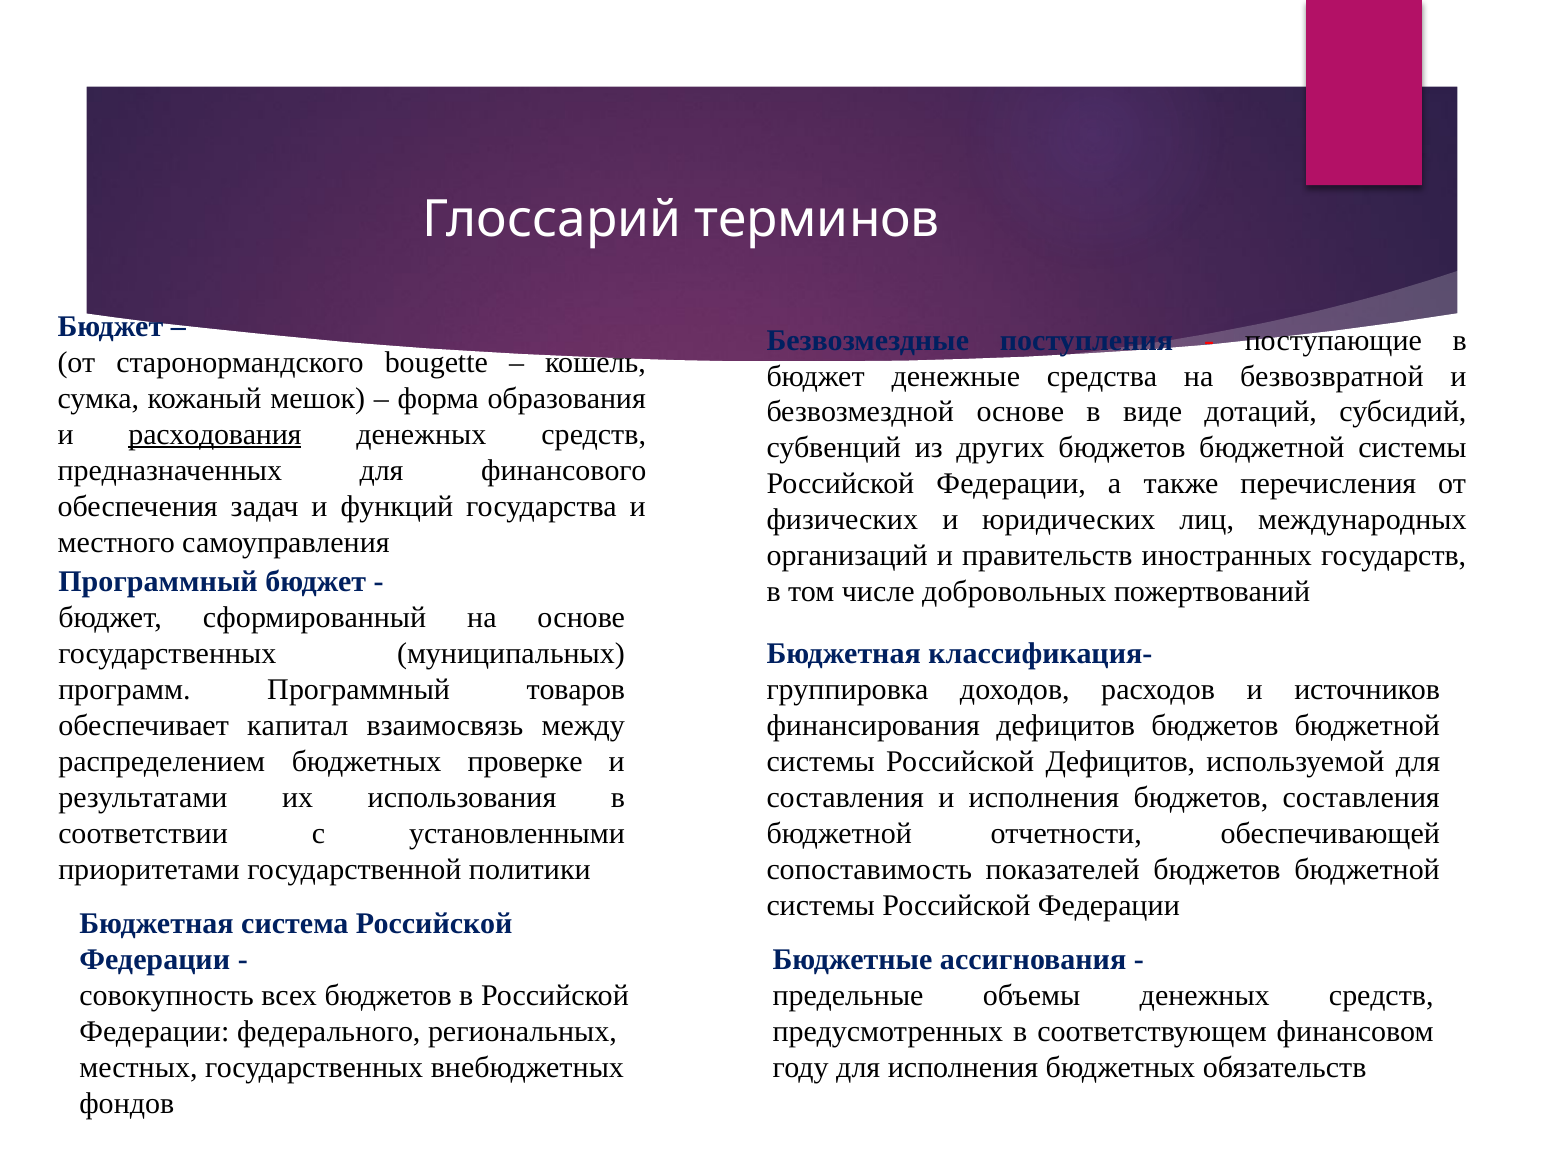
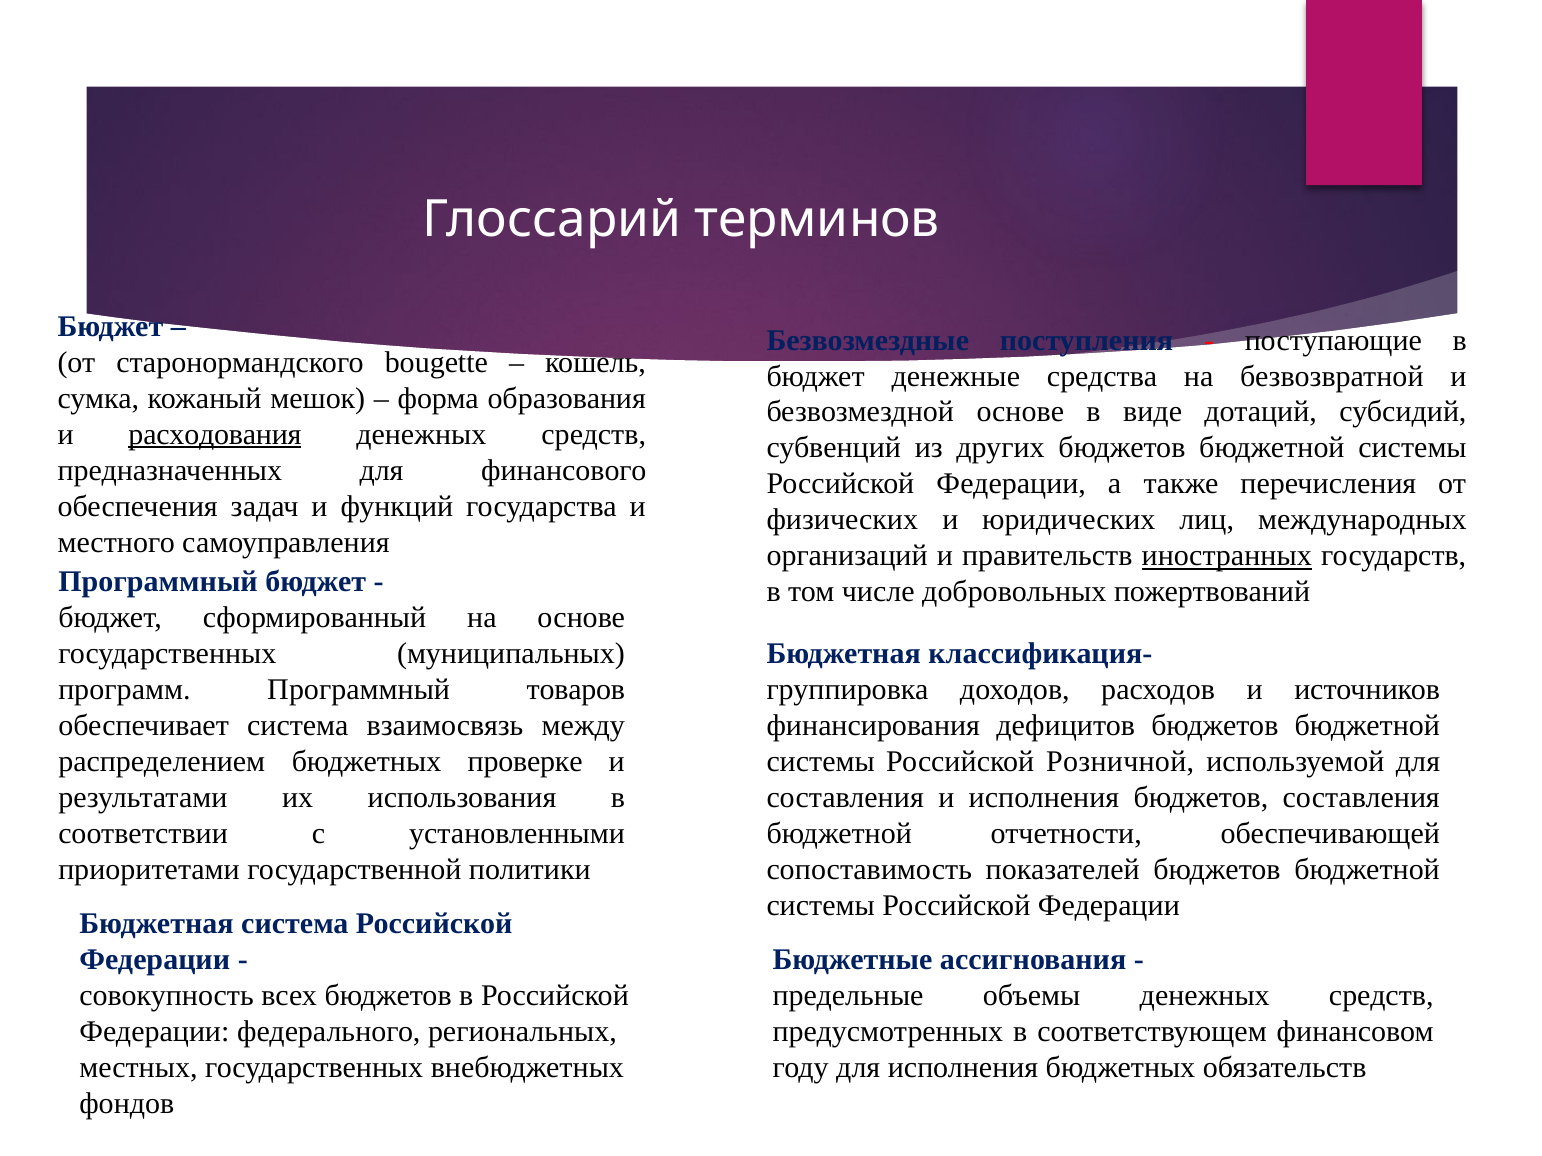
иностранных underline: none -> present (1227, 556)
обеспечивает капитал: капитал -> система (298, 726)
Российской Дефицитов: Дефицитов -> Розничной (1120, 762)
